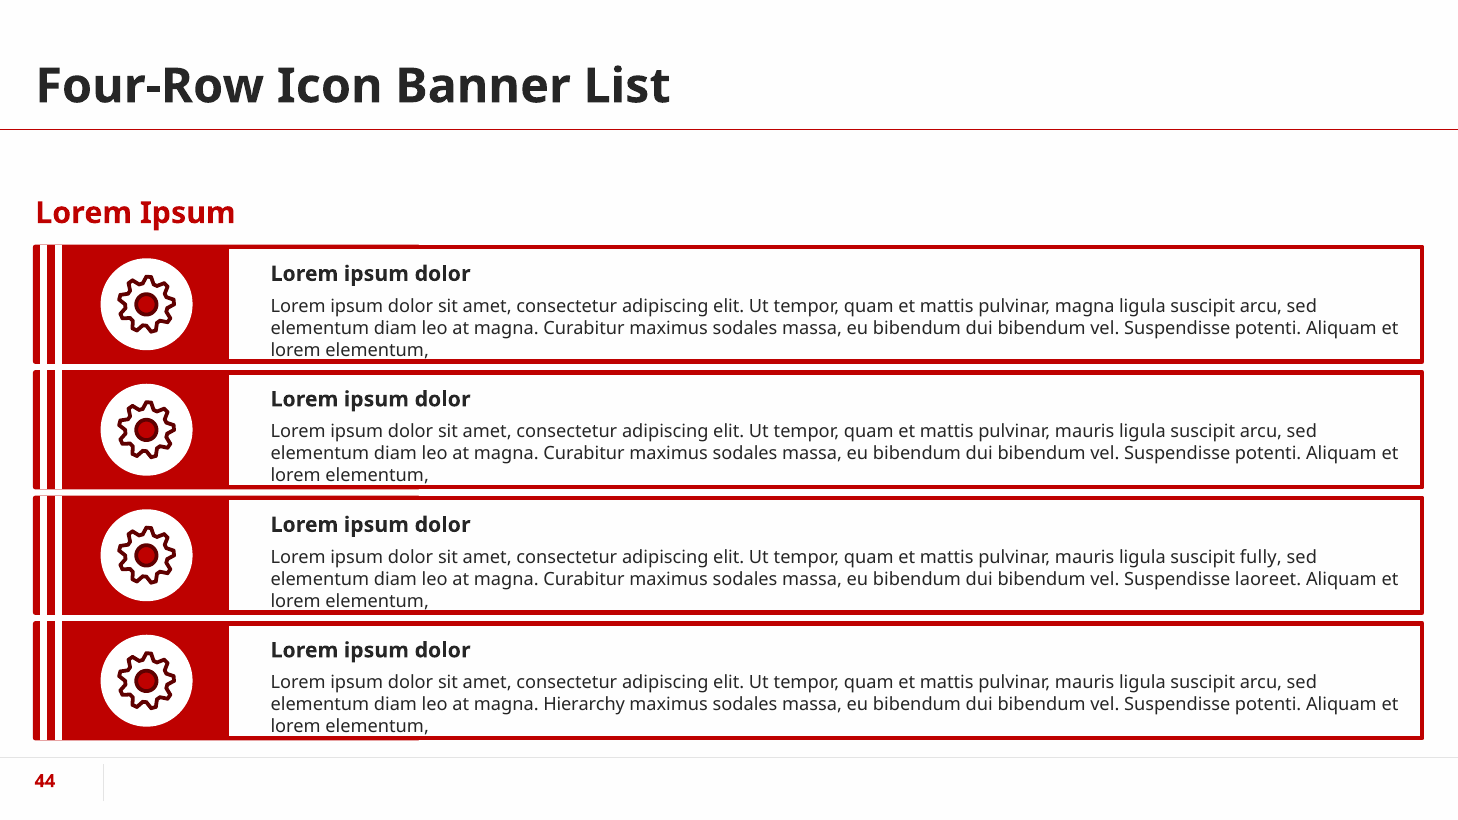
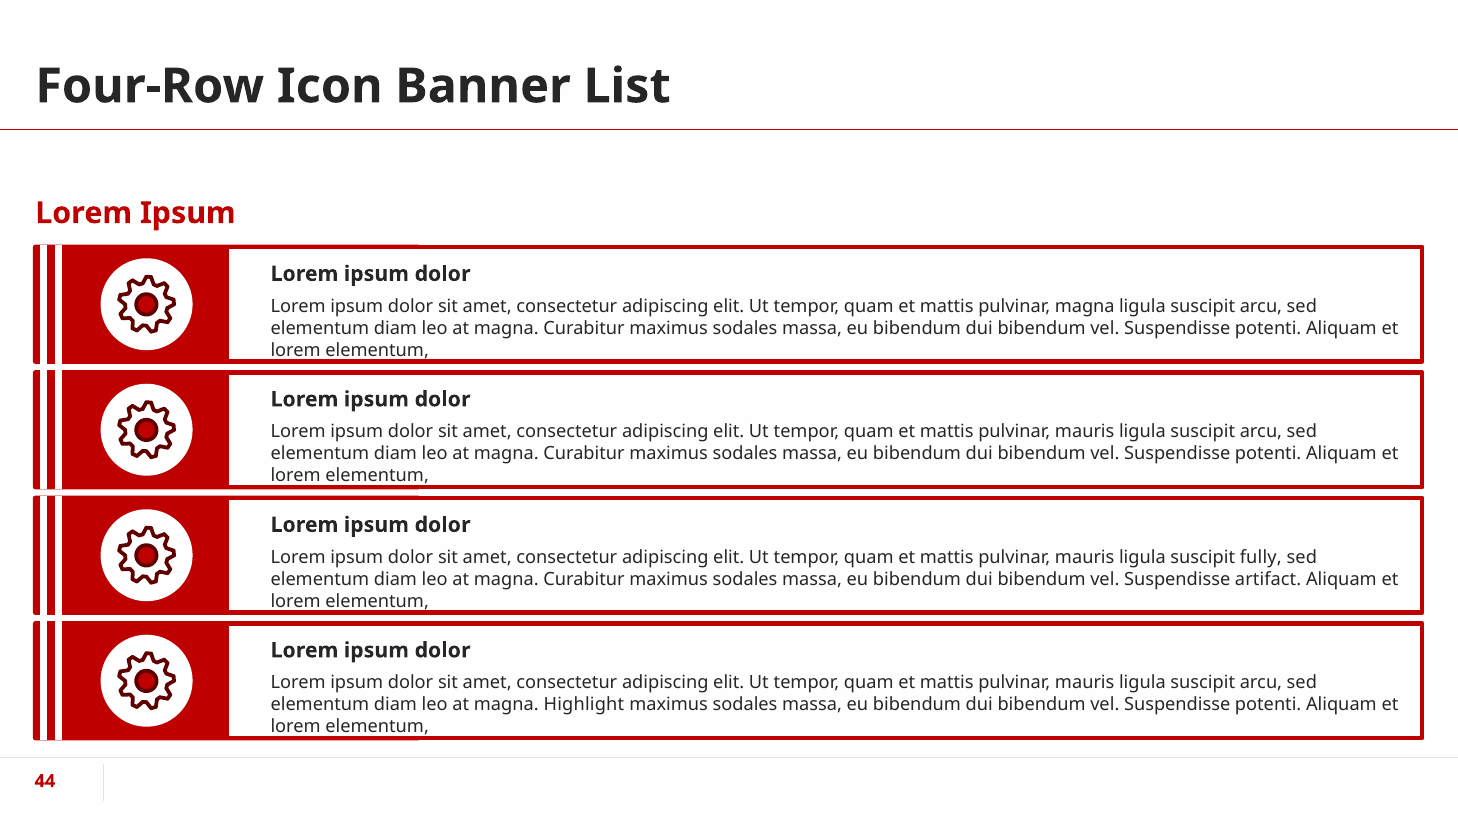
laoreet: laoreet -> artifact (1268, 579)
Hierarchy: Hierarchy -> Highlight (584, 705)
